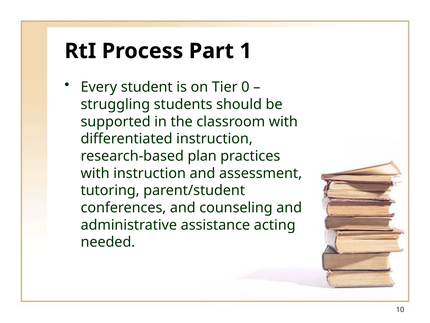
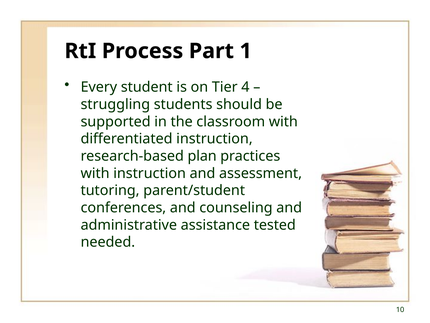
0: 0 -> 4 (245, 87)
acting: acting -> tested (275, 225)
